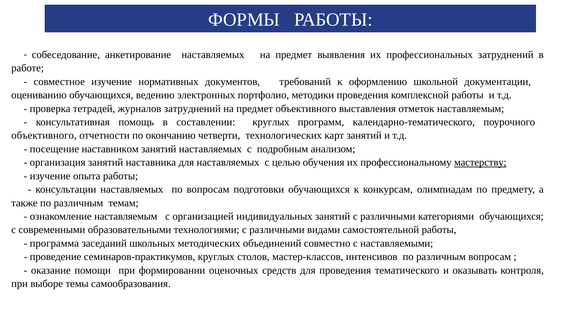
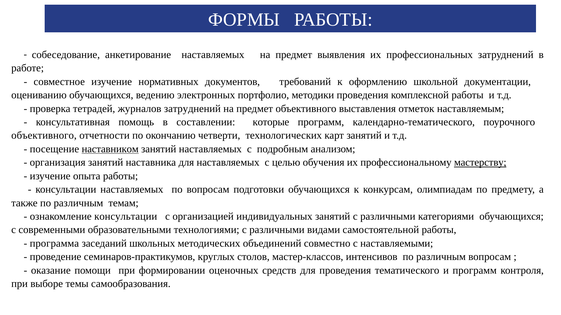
составлении круглых: круглых -> которые (271, 122)
наставником underline: none -> present (110, 149)
ознакомление наставляемым: наставляемым -> консультации (126, 217)
и оказывать: оказывать -> программ (475, 271)
